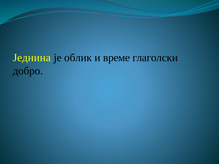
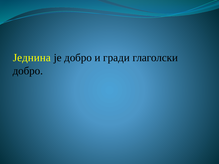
је облик: облик -> добро (78, 58)
време: време -> гради (116, 58)
